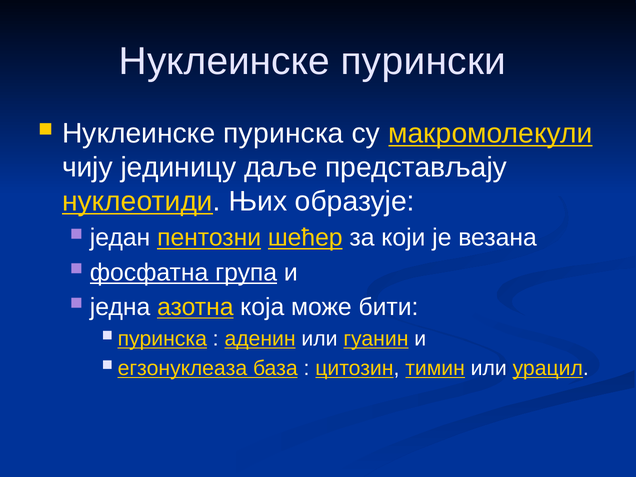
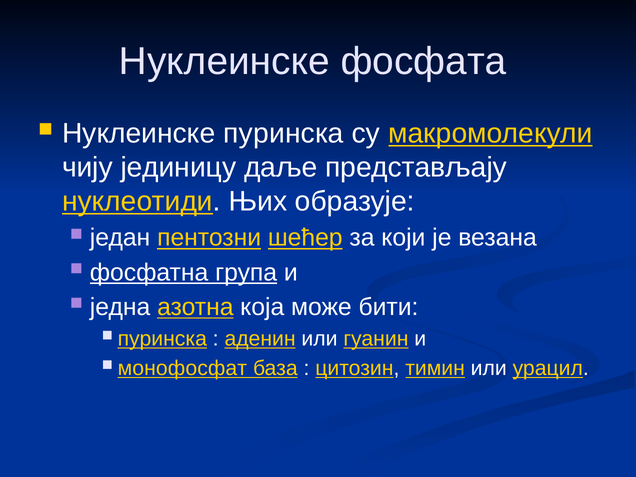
пурински: пурински -> фосфата (423, 62)
егзонуклеаза: егзонуклеаза -> монофосфат (182, 368)
